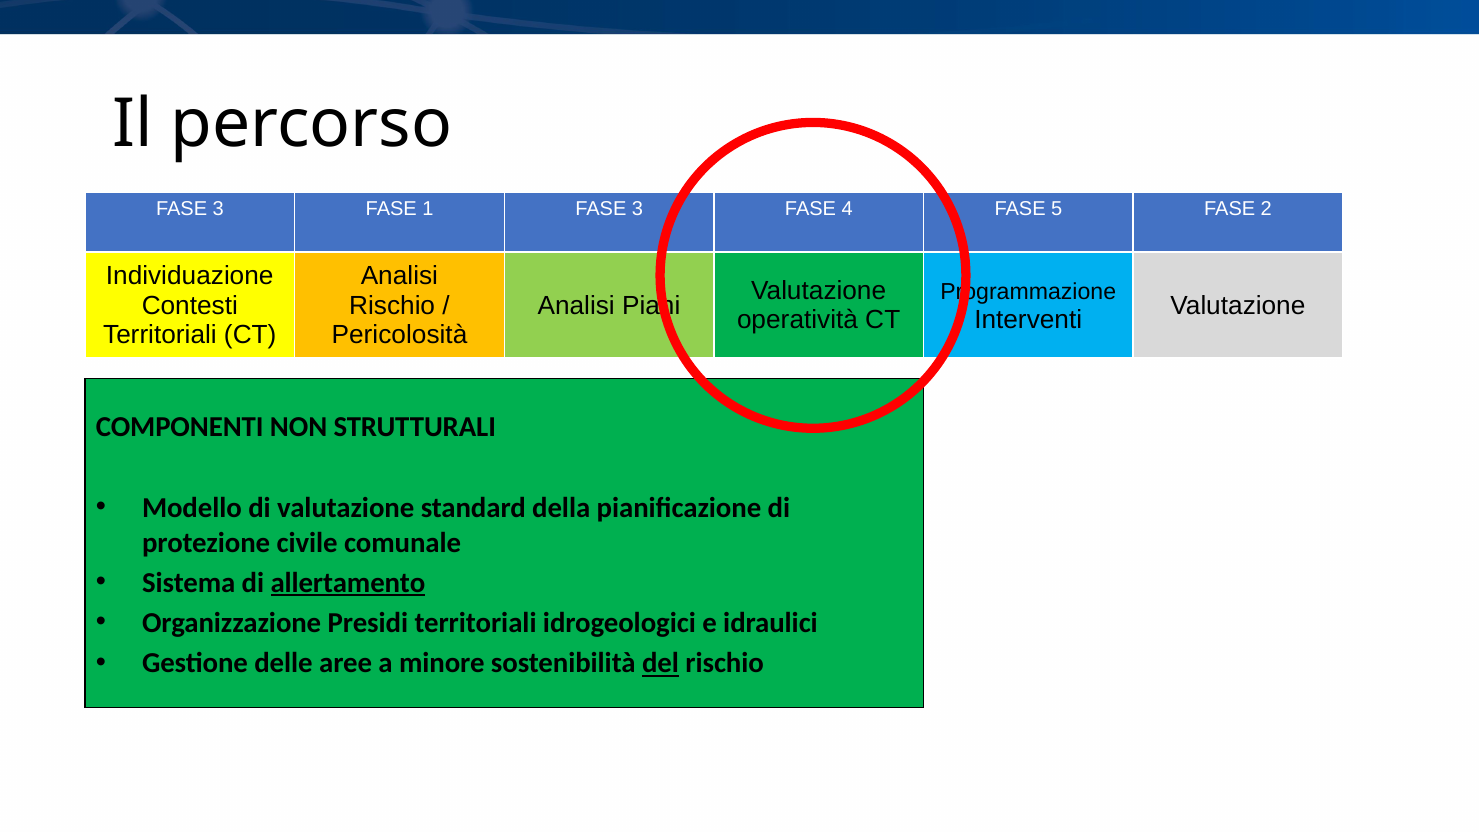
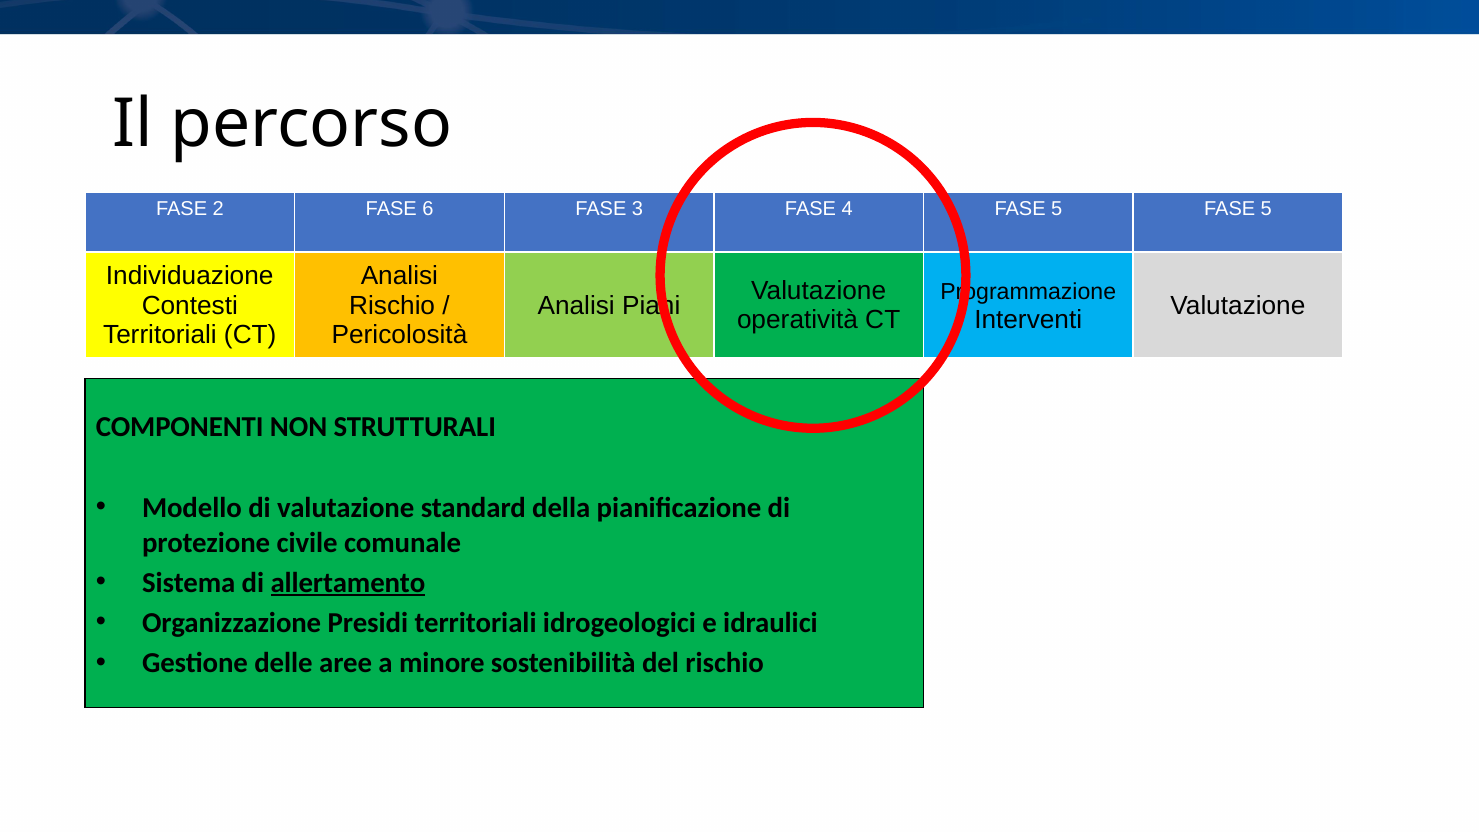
3: 3 -> 2 (218, 209)
1: 1 -> 6 (428, 209)
5 FASE 2: 2 -> 5 (1266, 209)
del underline: present -> none (660, 663)
